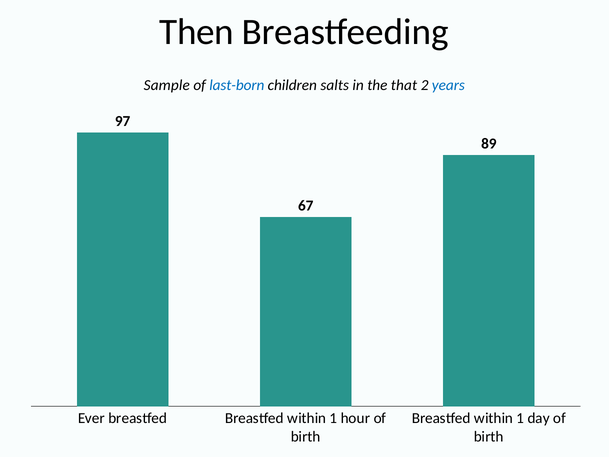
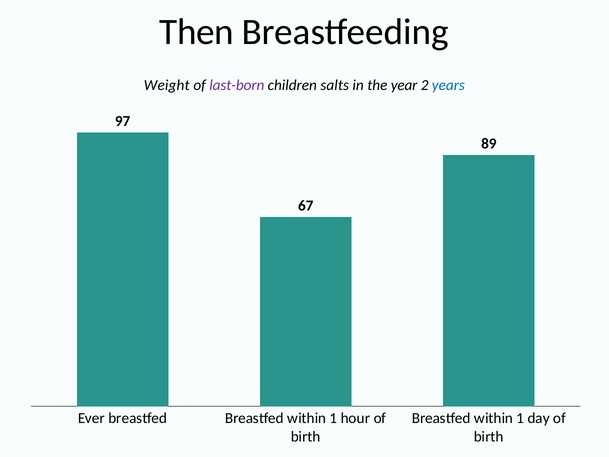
Sample: Sample -> Weight (167, 85)
last-born colour: blue -> purple (237, 85)
that: that -> year (404, 85)
